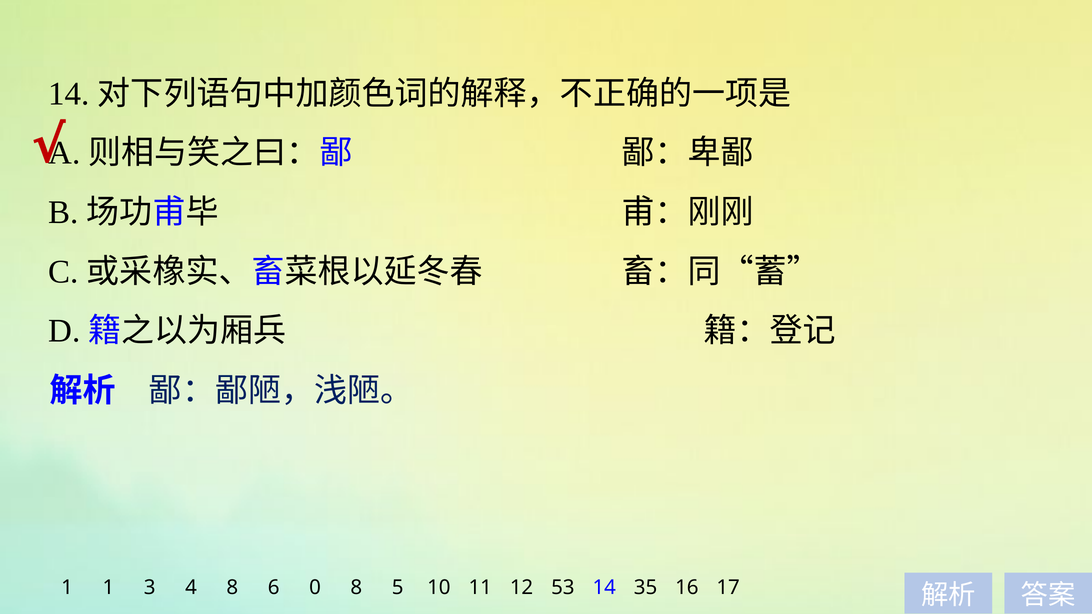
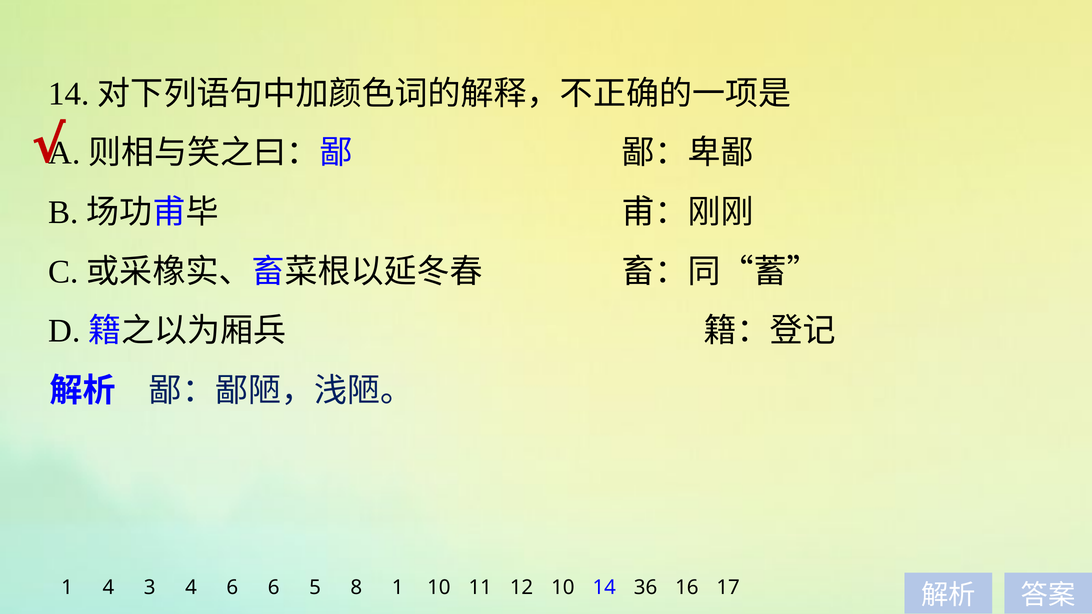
1 1: 1 -> 4 (108, 588)
4 8: 8 -> 6 (232, 588)
0: 0 -> 5 (315, 588)
8 5: 5 -> 1 (398, 588)
12 53: 53 -> 10 (563, 588)
35: 35 -> 36 (646, 588)
